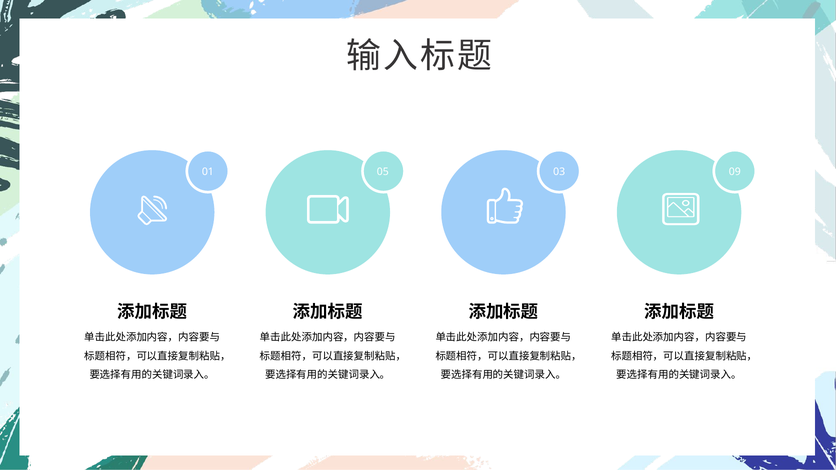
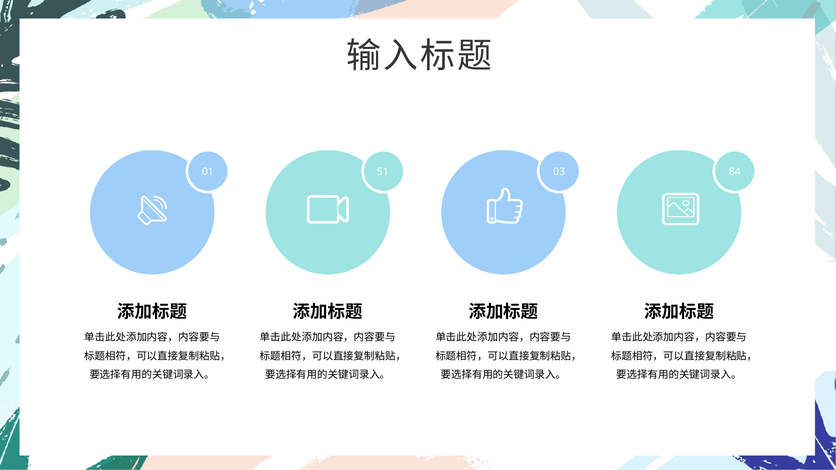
05: 05 -> 51 (383, 172)
09: 09 -> 84 (735, 172)
